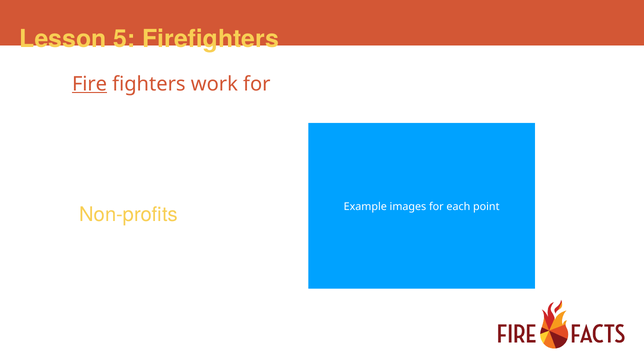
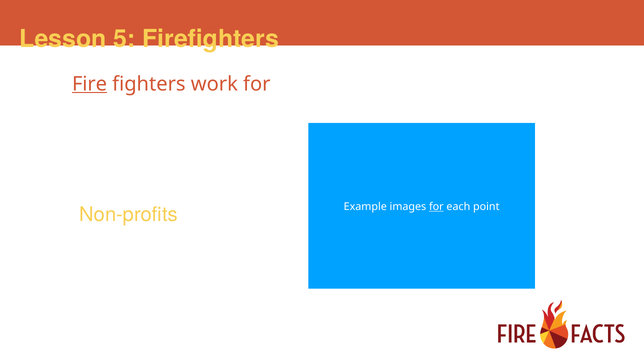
for underline: none -> present (436, 207)
